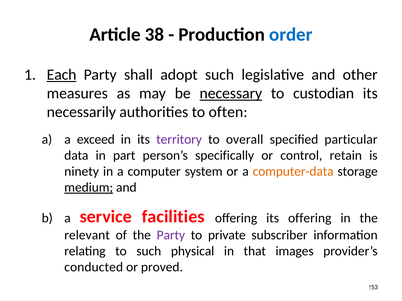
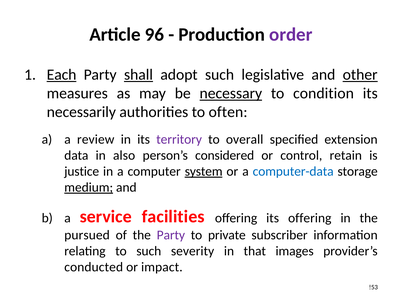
38: 38 -> 96 (155, 35)
order colour: blue -> purple (291, 35)
shall underline: none -> present (138, 75)
other underline: none -> present (360, 75)
custodian: custodian -> condition (324, 94)
exceed: exceed -> review (96, 140)
particular: particular -> extension (351, 140)
part: part -> also (124, 156)
specifically: specifically -> considered (225, 156)
ninety: ninety -> justice (82, 172)
system underline: none -> present (204, 172)
computer-data colour: orange -> blue (293, 172)
relevant: relevant -> pursued (87, 235)
physical: physical -> severity (193, 251)
proved: proved -> impact (162, 268)
